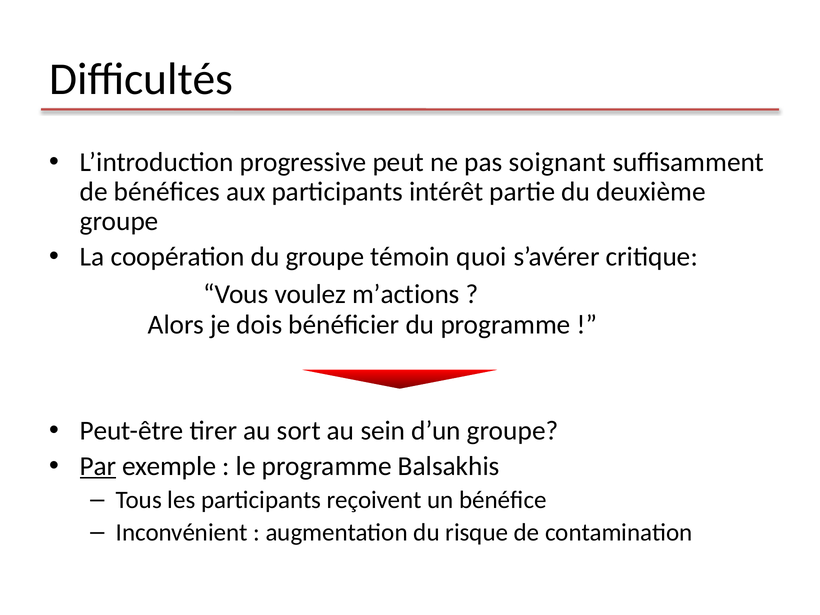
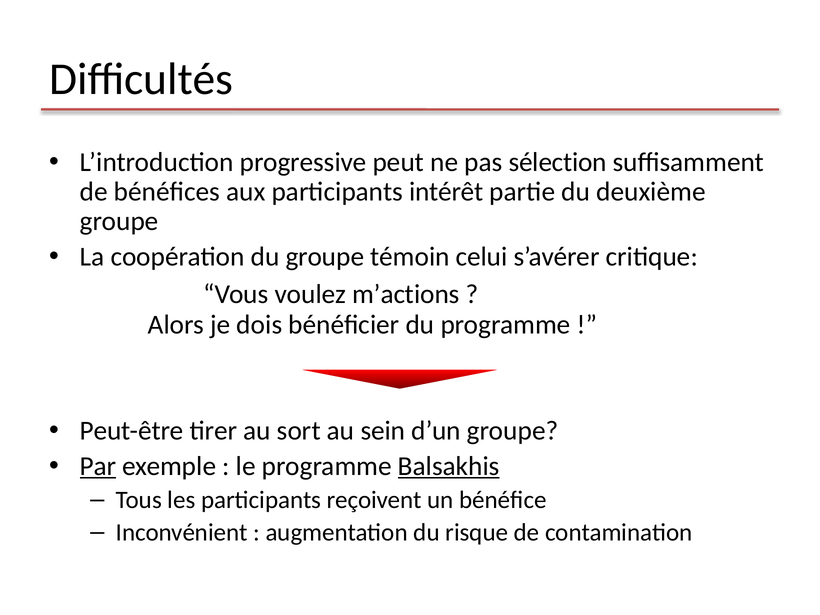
soignant: soignant -> sélection (558, 162)
quoi: quoi -> celui (482, 257)
Balsakhis underline: none -> present (449, 466)
